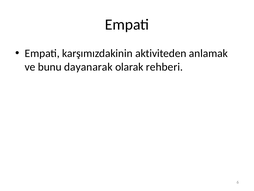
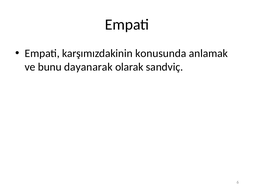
aktiviteden: aktiviteden -> konusunda (161, 53)
rehberi: rehberi -> sandviç (165, 67)
